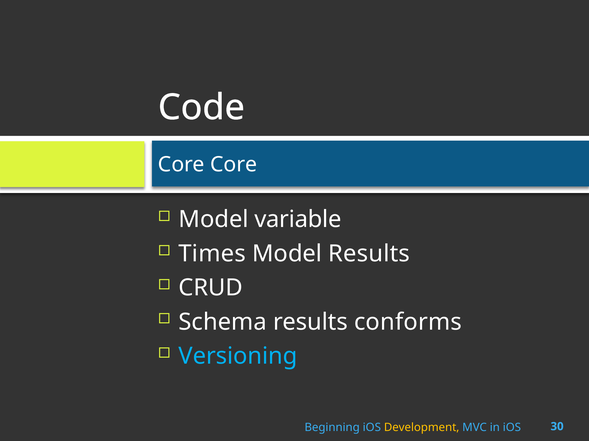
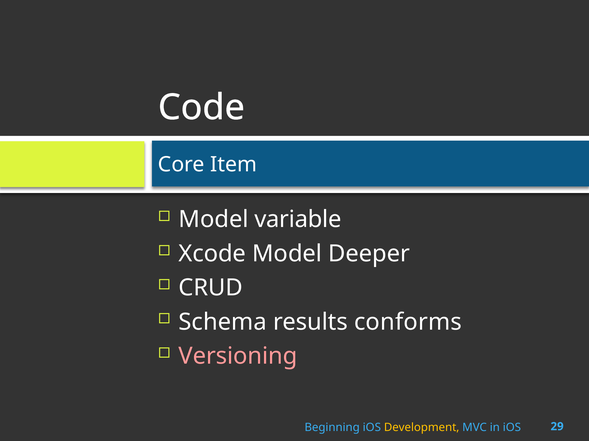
Core Core: Core -> Item (234, 165)
Times: Times -> Xcode (212, 254)
Model Results: Results -> Deeper (369, 254)
Versioning colour: light blue -> pink (238, 357)
30: 30 -> 29 (557, 427)
